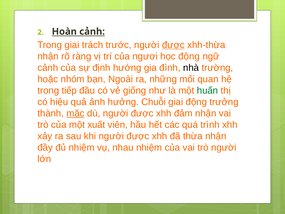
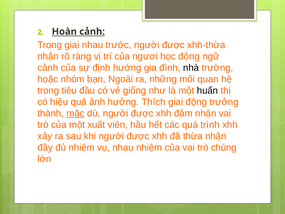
giai trách: trách -> nhau (93, 45)
được underline: present -> none (173, 45)
tiếp: tiếp -> tiêu (69, 90)
huấn colour: green -> black (208, 90)
Chuỗi: Chuỗi -> Thích (153, 102)
trò người: người -> chúng (224, 147)
